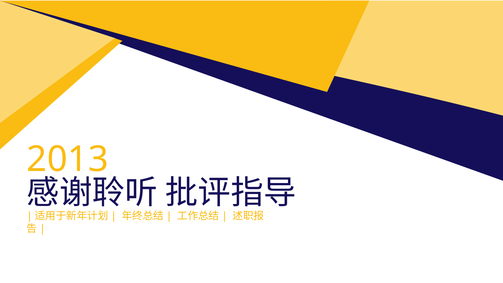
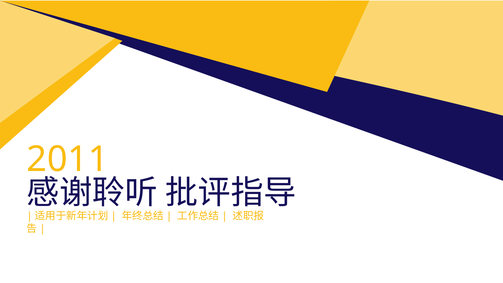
2013: 2013 -> 2011 (68, 159)
